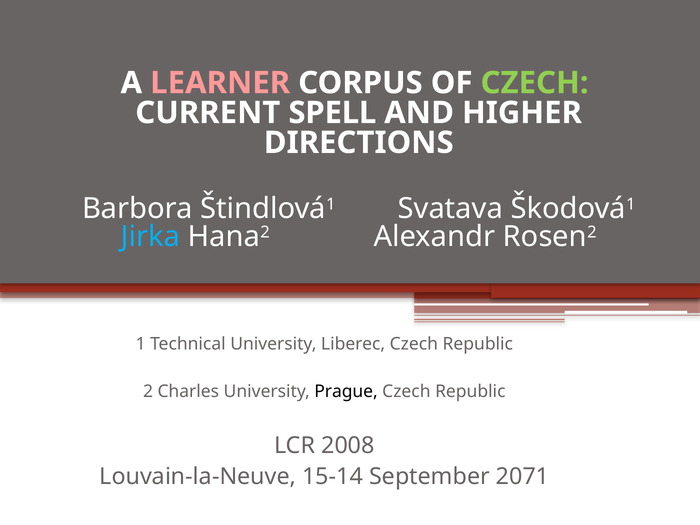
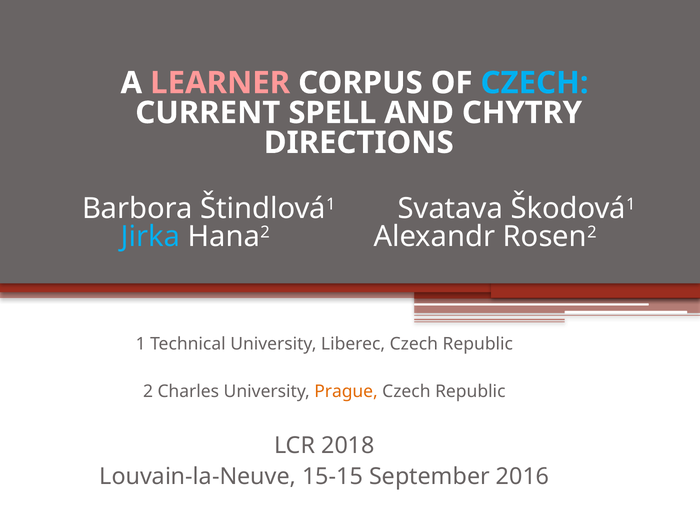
CZECH colour: light green -> light blue (535, 83)
HIGHER: HIGHER -> CHYTRY (522, 113)
Prague colour: black -> orange (346, 392)
2008: 2008 -> 2018 (348, 446)
15-14: 15-14 -> 15-15 (333, 477)
2071: 2071 -> 2016 (523, 477)
